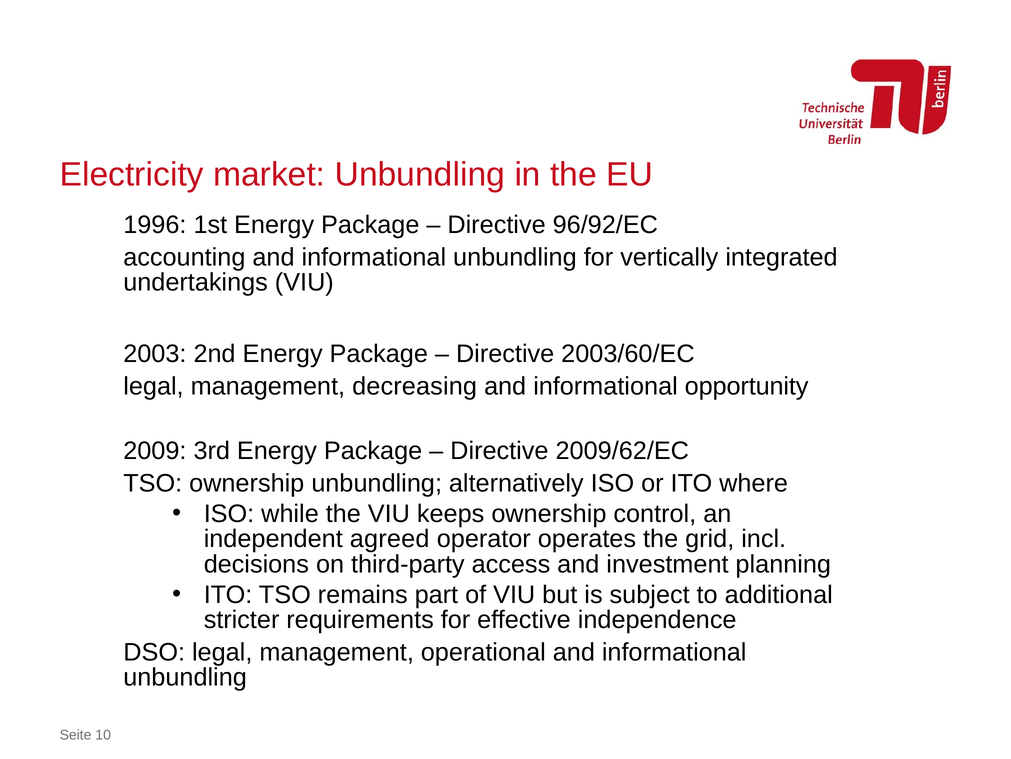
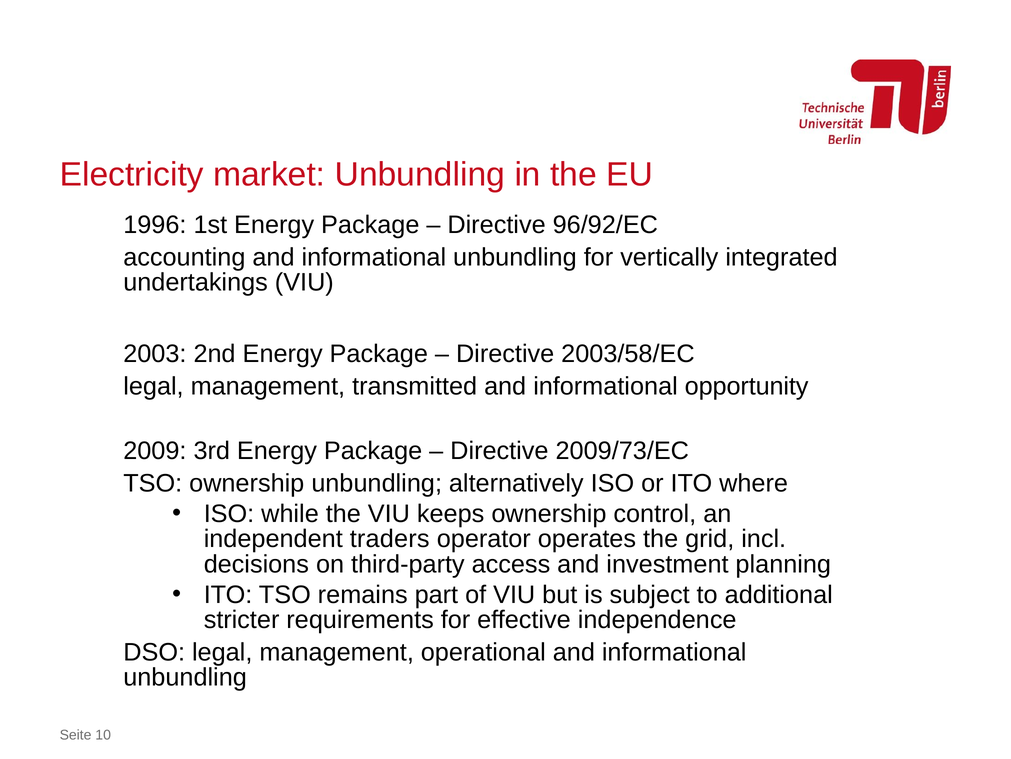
2003/60/EC: 2003/60/EC -> 2003/58/EC (628, 354)
decreasing: decreasing -> transmitted (415, 386)
2009/62/EC: 2009/62/EC -> 2009/73/EC (622, 451)
agreed: agreed -> traders (390, 538)
